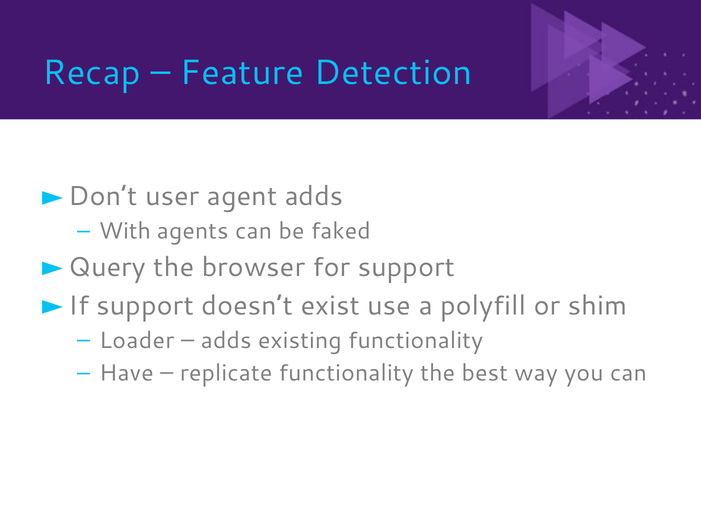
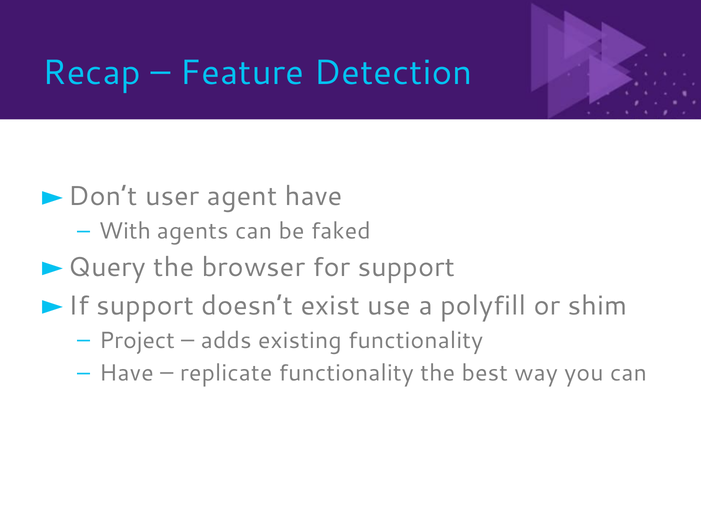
agent adds: adds -> have (314, 196)
Loader: Loader -> Project (137, 340)
